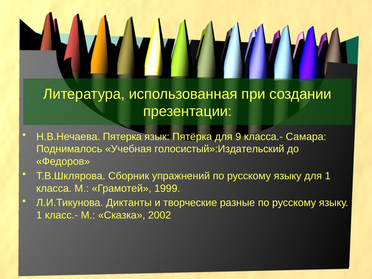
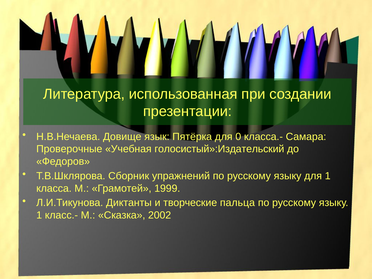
Пятерка: Пятерка -> Довище (122, 137)
9: 9 -> 0 (238, 137)
Поднималось: Поднималось -> Проверочные (69, 149)
разные: разные -> пальца (237, 203)
